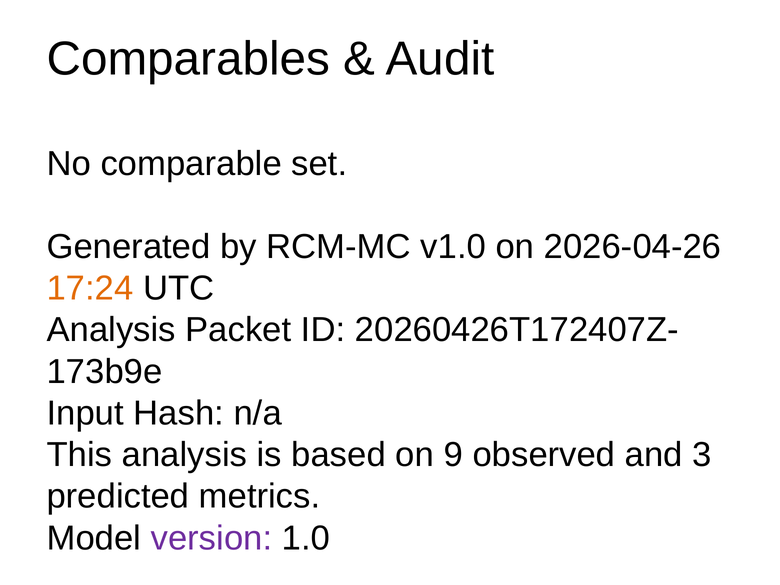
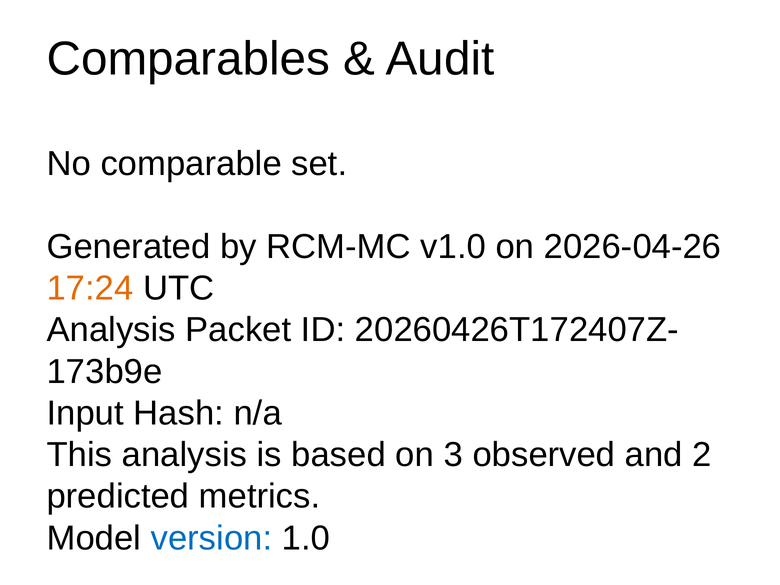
9: 9 -> 3 (453, 455)
3: 3 -> 2 (702, 455)
version colour: purple -> blue (211, 538)
